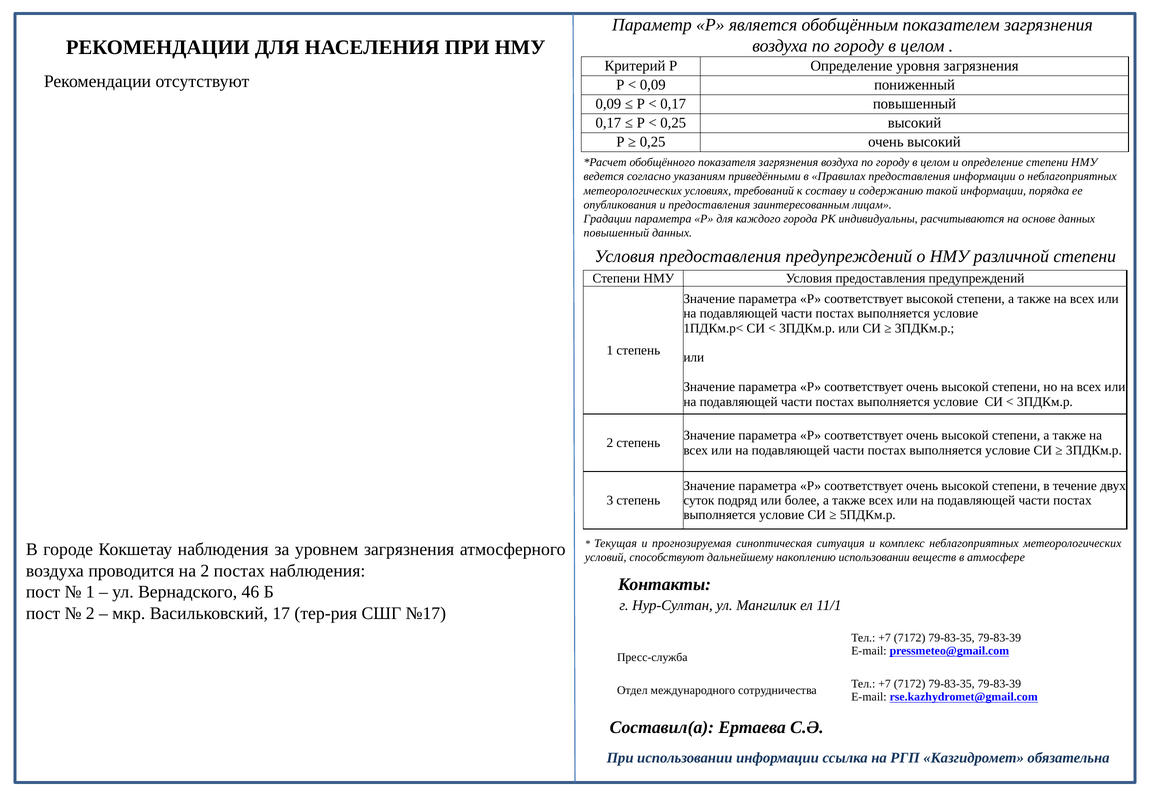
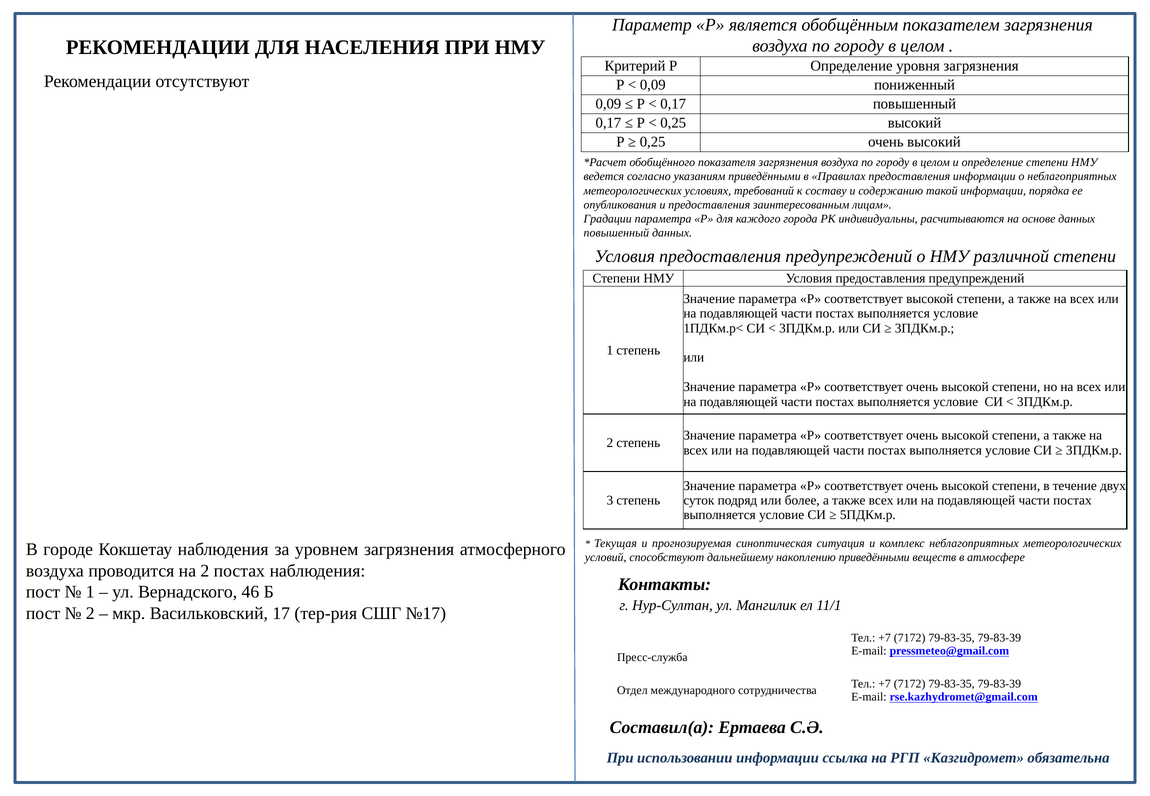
накоплению использовании: использовании -> приведёнными (874, 557)
